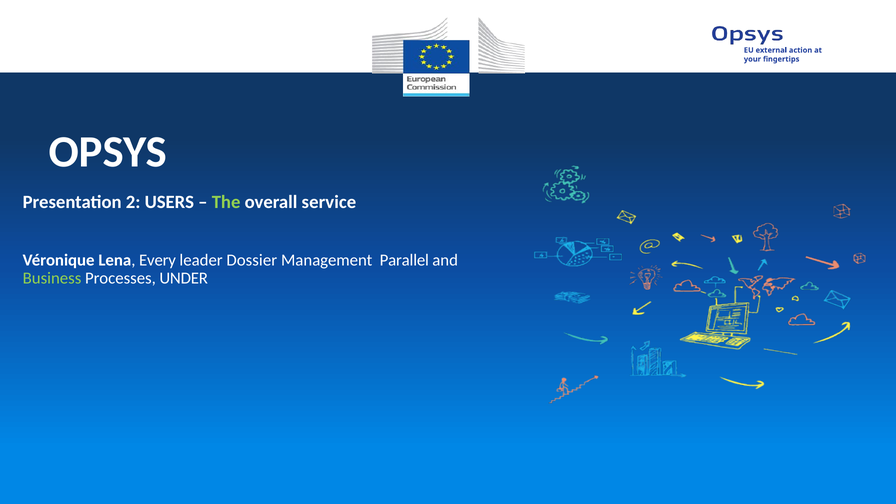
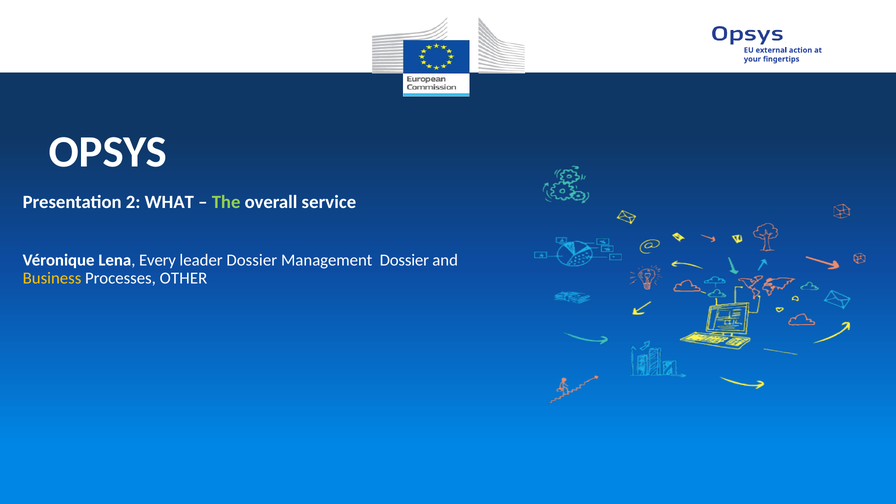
USERS: USERS -> WHAT (169, 202)
Management Parallel: Parallel -> Dossier (404, 260)
Business colour: light green -> yellow (52, 278)
UNDER: UNDER -> OTHER (184, 278)
